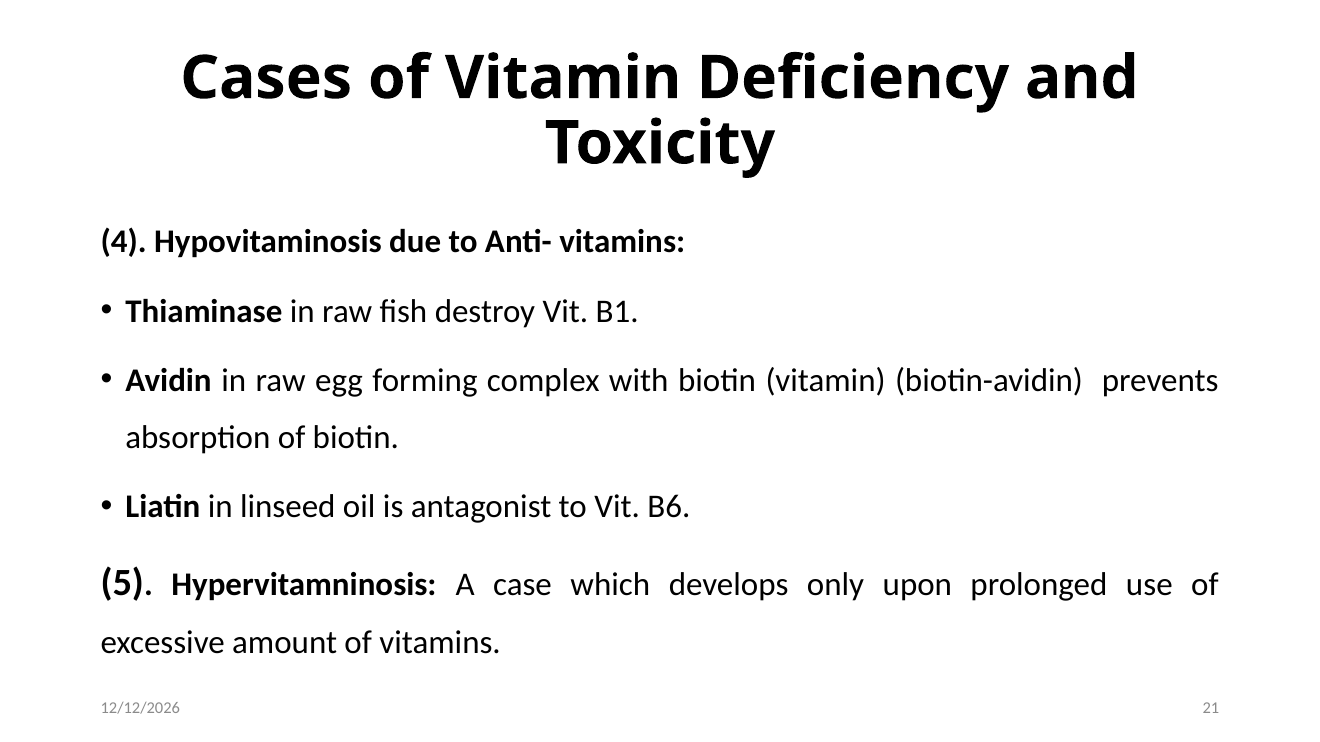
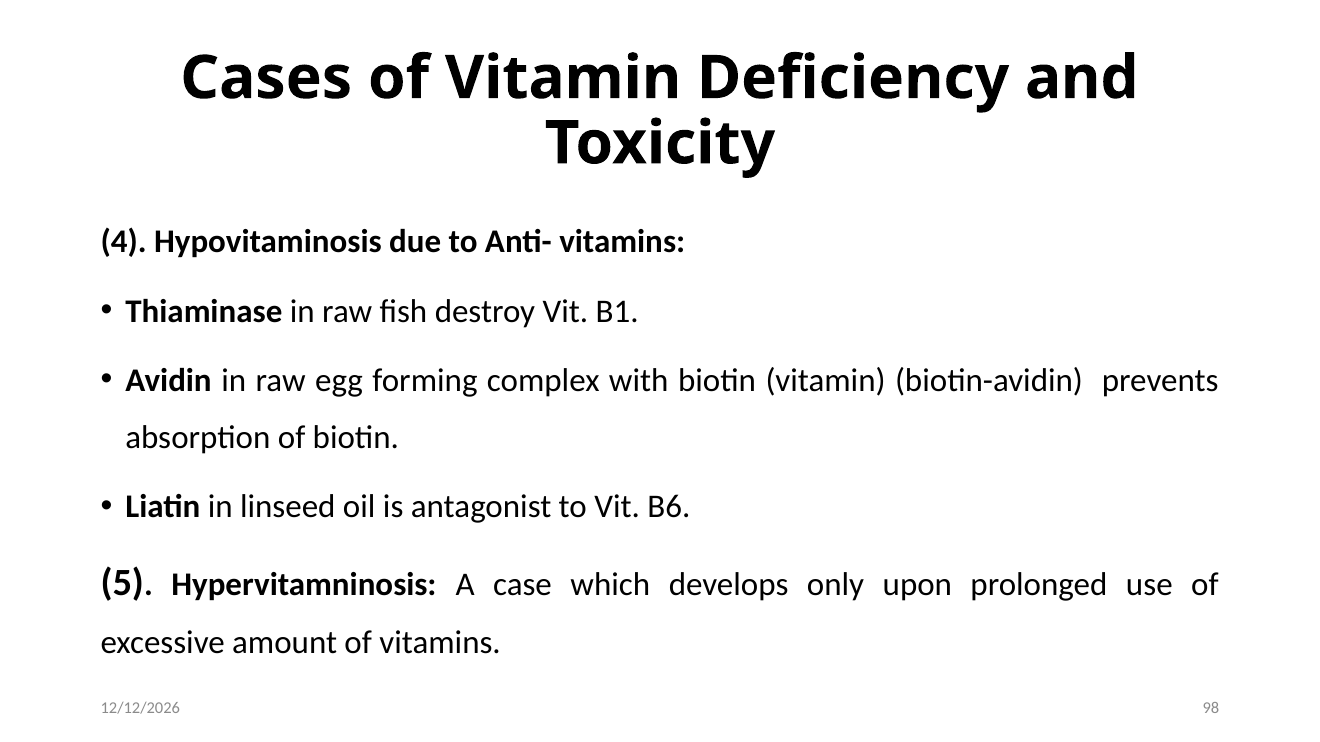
21: 21 -> 98 (1211, 709)
